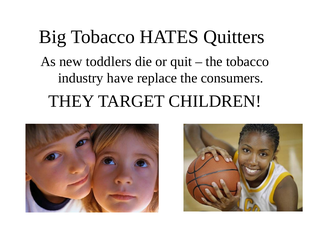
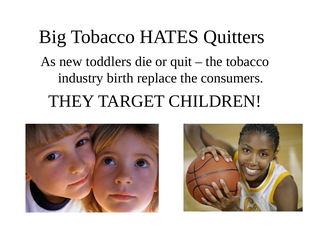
have: have -> birth (120, 78)
